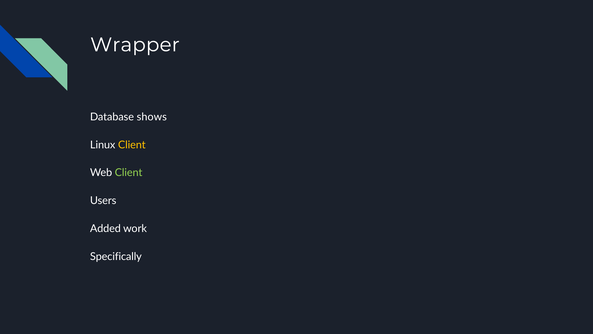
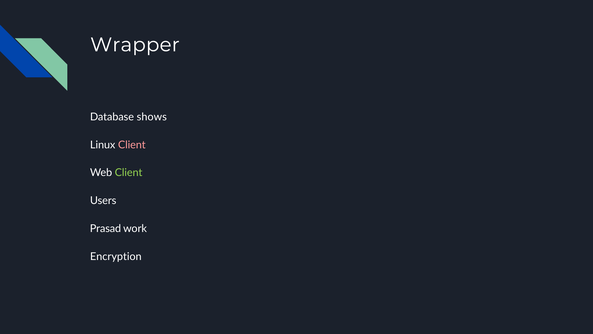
Client colour: yellow -> pink (132, 145)
Added: Added -> Prasad (105, 228)
Specifically: Specifically -> Encryption (116, 256)
